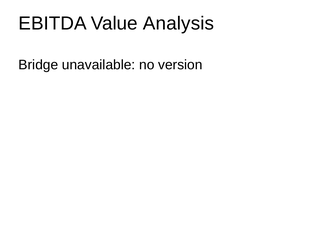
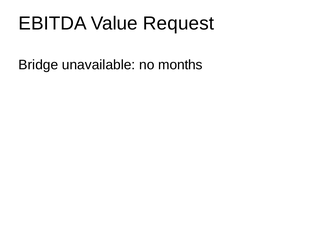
Analysis: Analysis -> Request (179, 23)
version: version -> months (180, 65)
